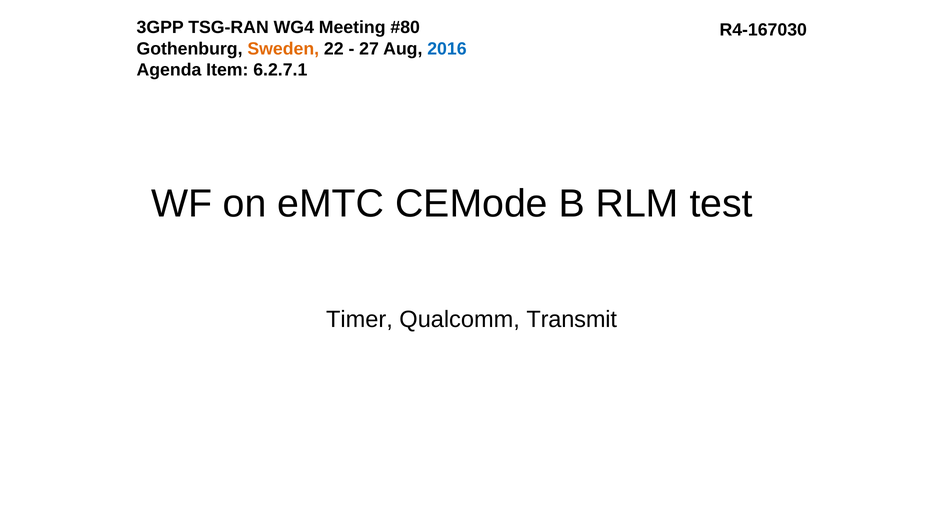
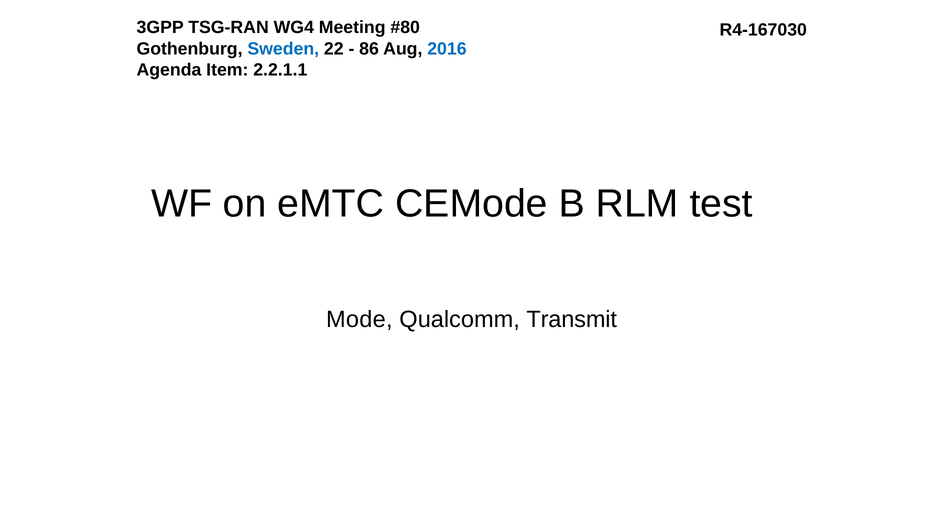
Sweden colour: orange -> blue (283, 49)
27: 27 -> 86 (369, 49)
6.2.7.1: 6.2.7.1 -> 2.2.1.1 (280, 70)
Timer: Timer -> Mode (359, 320)
